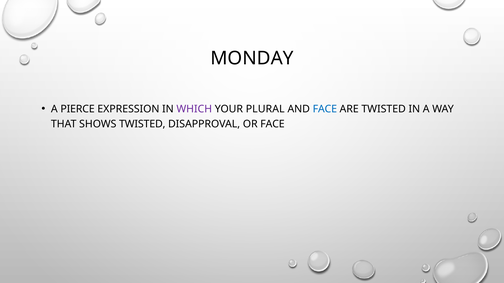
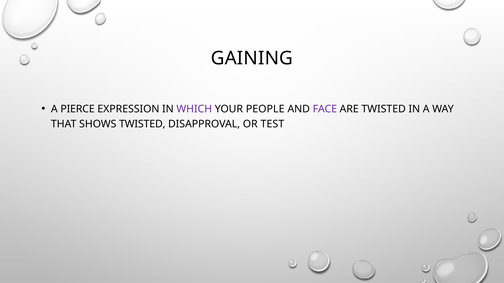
MONDAY: MONDAY -> GAINING (252, 58)
PLURAL: PLURAL -> PEOPLE (265, 109)
FACE colour: blue -> purple (325, 109)
OR FACE: FACE -> TEST (272, 124)
